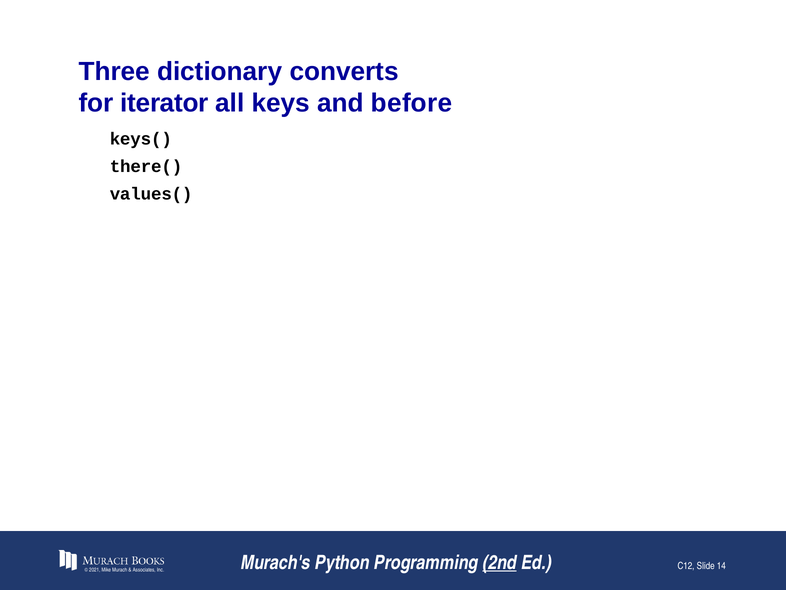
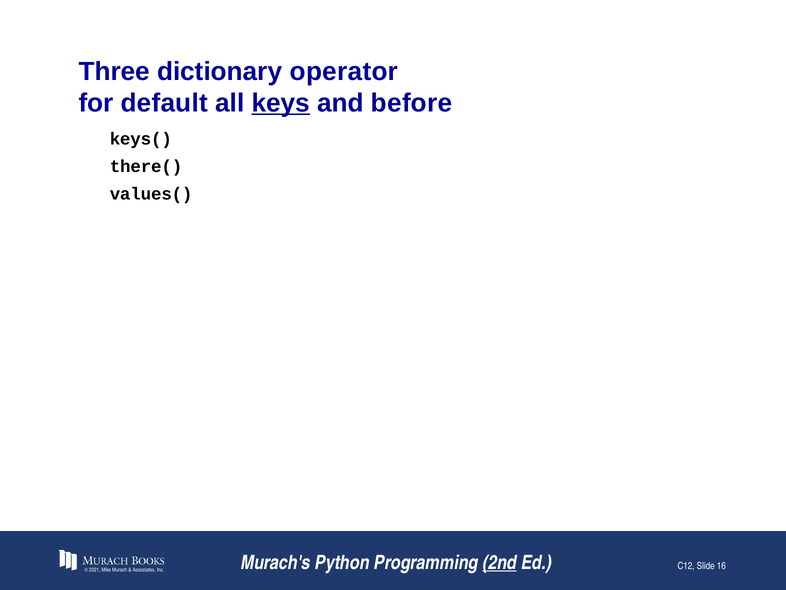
converts: converts -> operator (344, 72)
iterator: iterator -> default (164, 103)
keys underline: none -> present (281, 103)
14: 14 -> 16 (721, 566)
